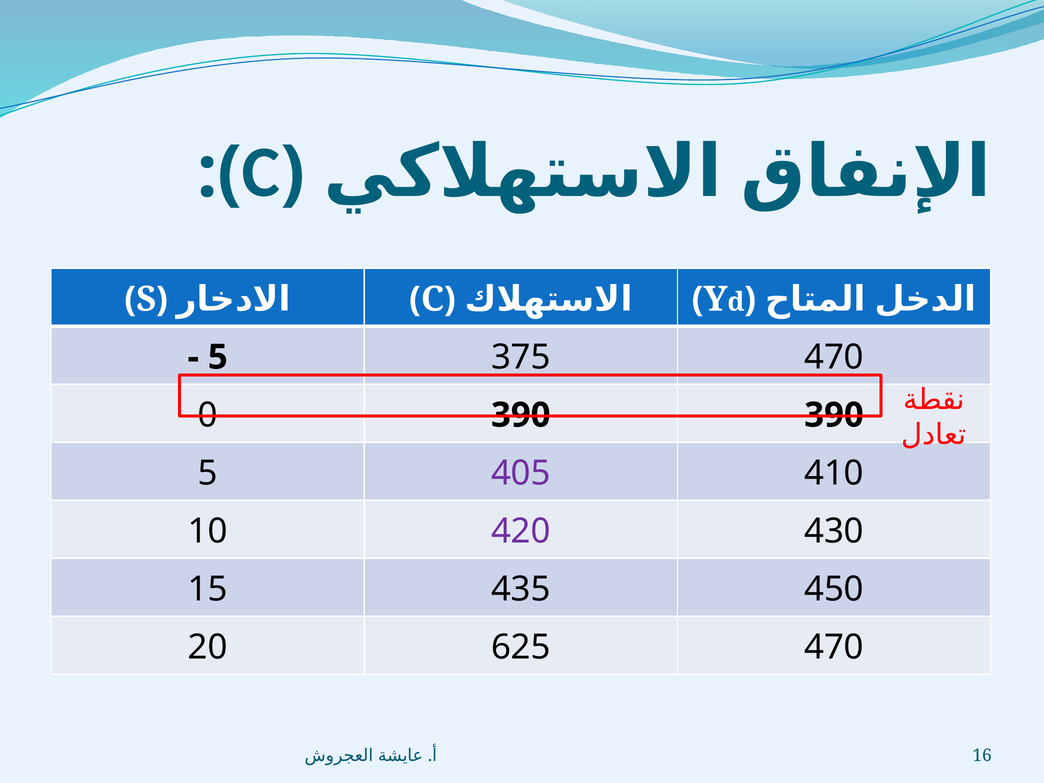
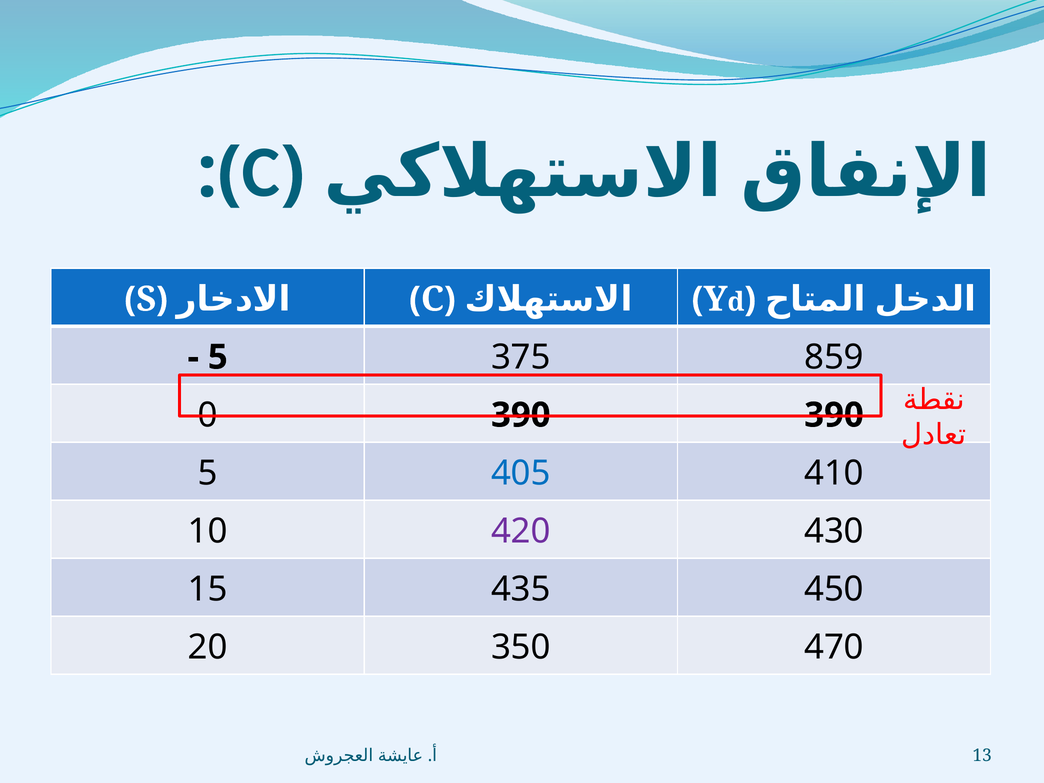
375 470: 470 -> 859 (834, 357)
405 colour: purple -> blue (521, 473)
625: 625 -> 350 (521, 647)
16: 16 -> 13 (982, 755)
